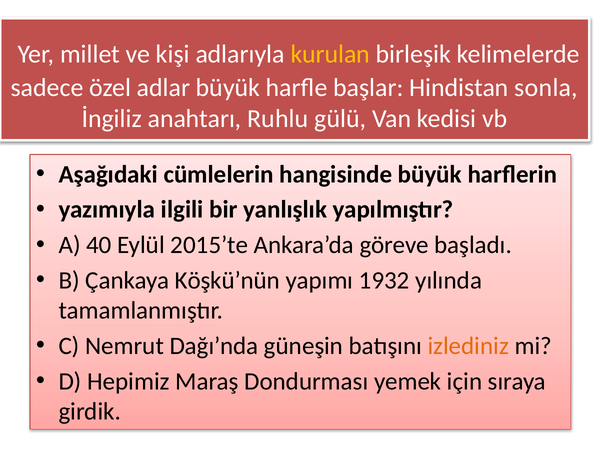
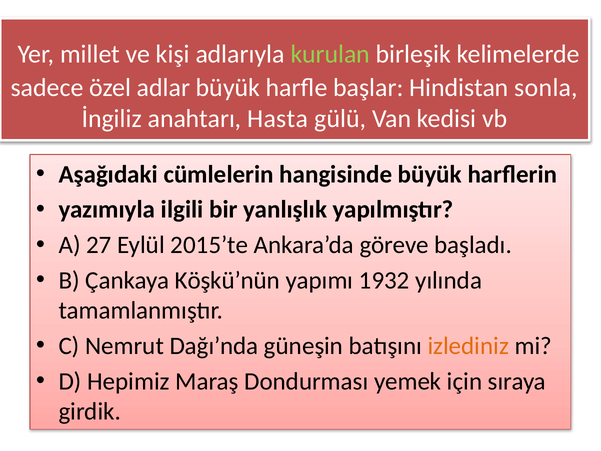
kurulan colour: yellow -> light green (330, 54)
Ruhlu: Ruhlu -> Hasta (278, 118)
40: 40 -> 27 (99, 245)
